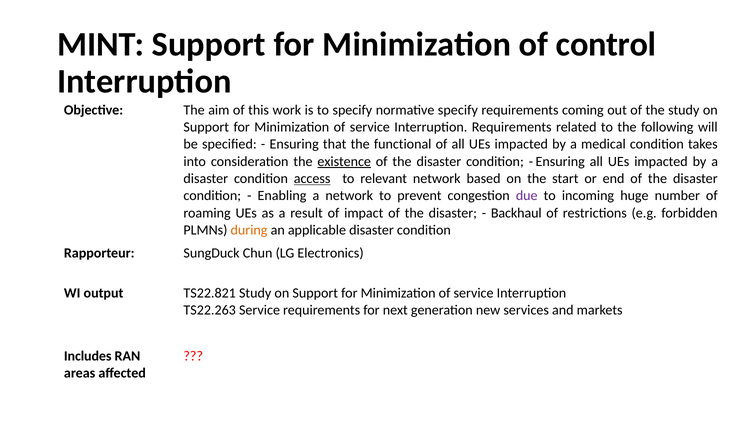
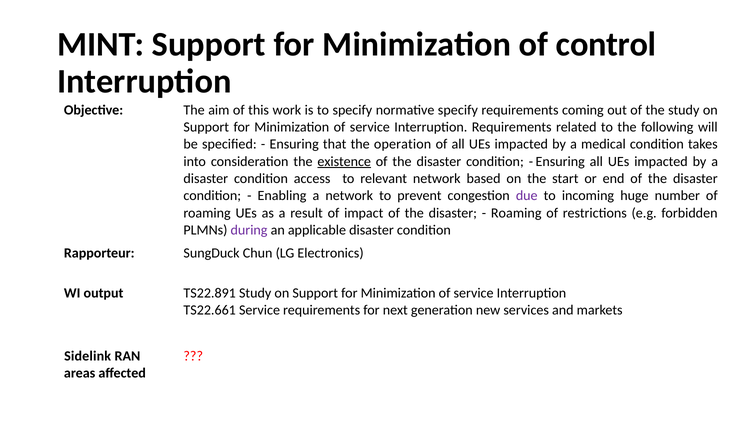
functional: functional -> operation (403, 144)
access underline: present -> none (312, 179)
Backhaul: Backhaul -> Roaming (516, 213)
during colour: orange -> purple (249, 230)
TS22.821: TS22.821 -> TS22.891 (210, 293)
TS22.263: TS22.263 -> TS22.661 (210, 310)
Includes: Includes -> Sidelink (88, 356)
